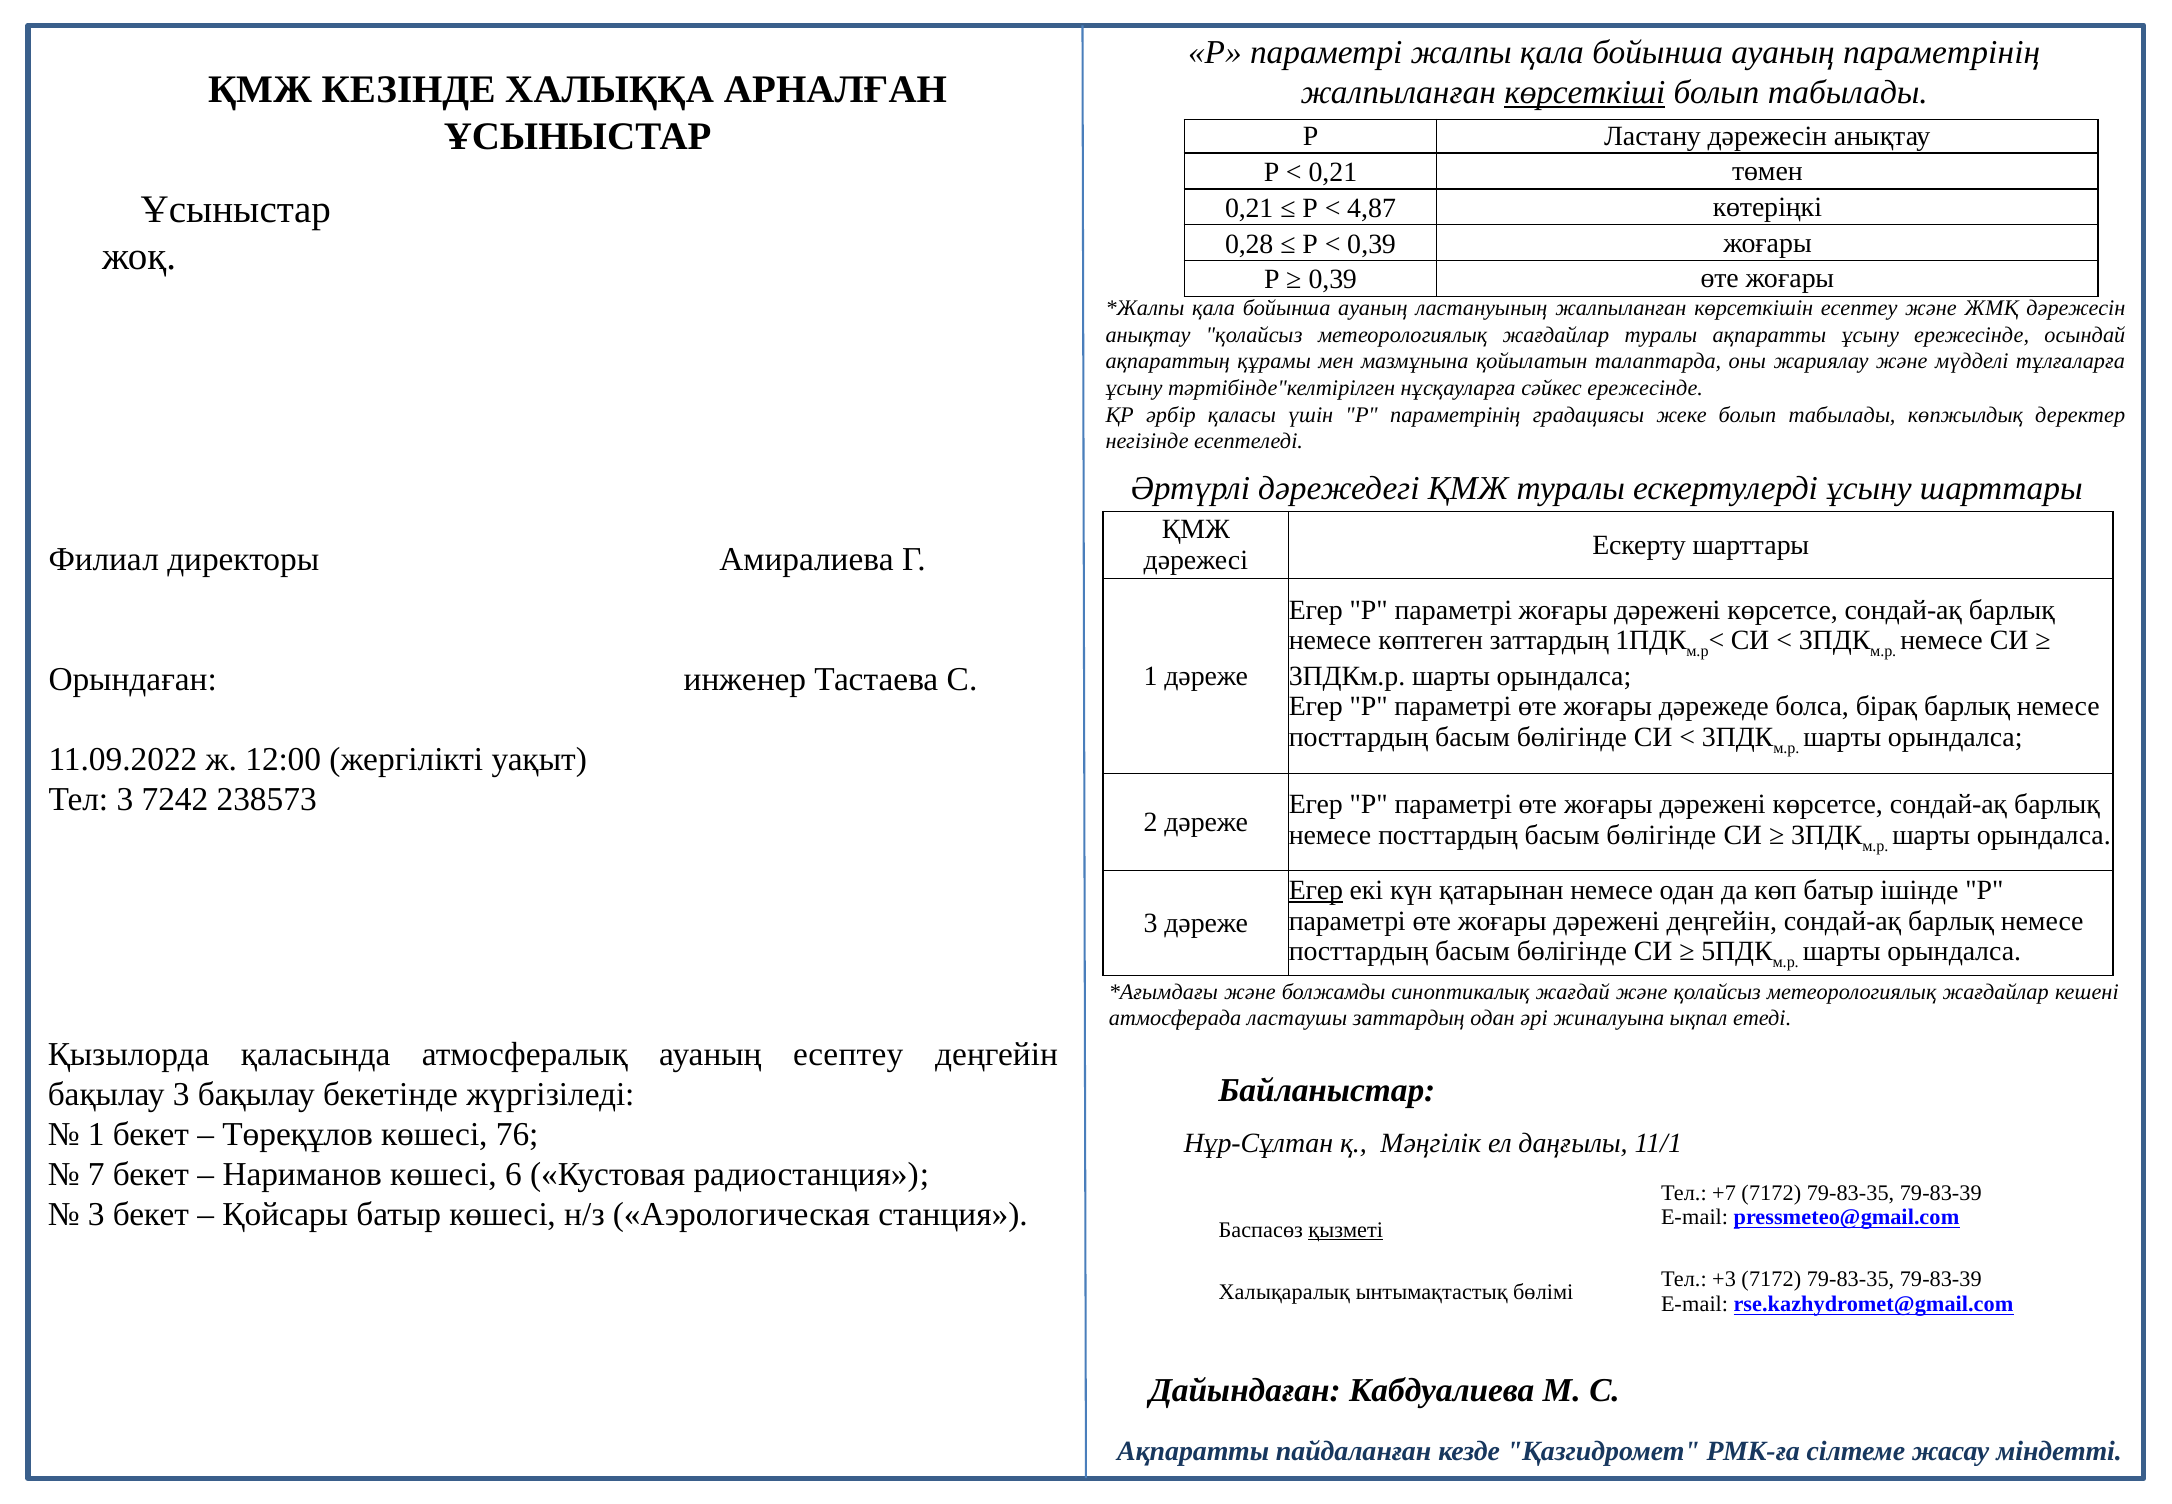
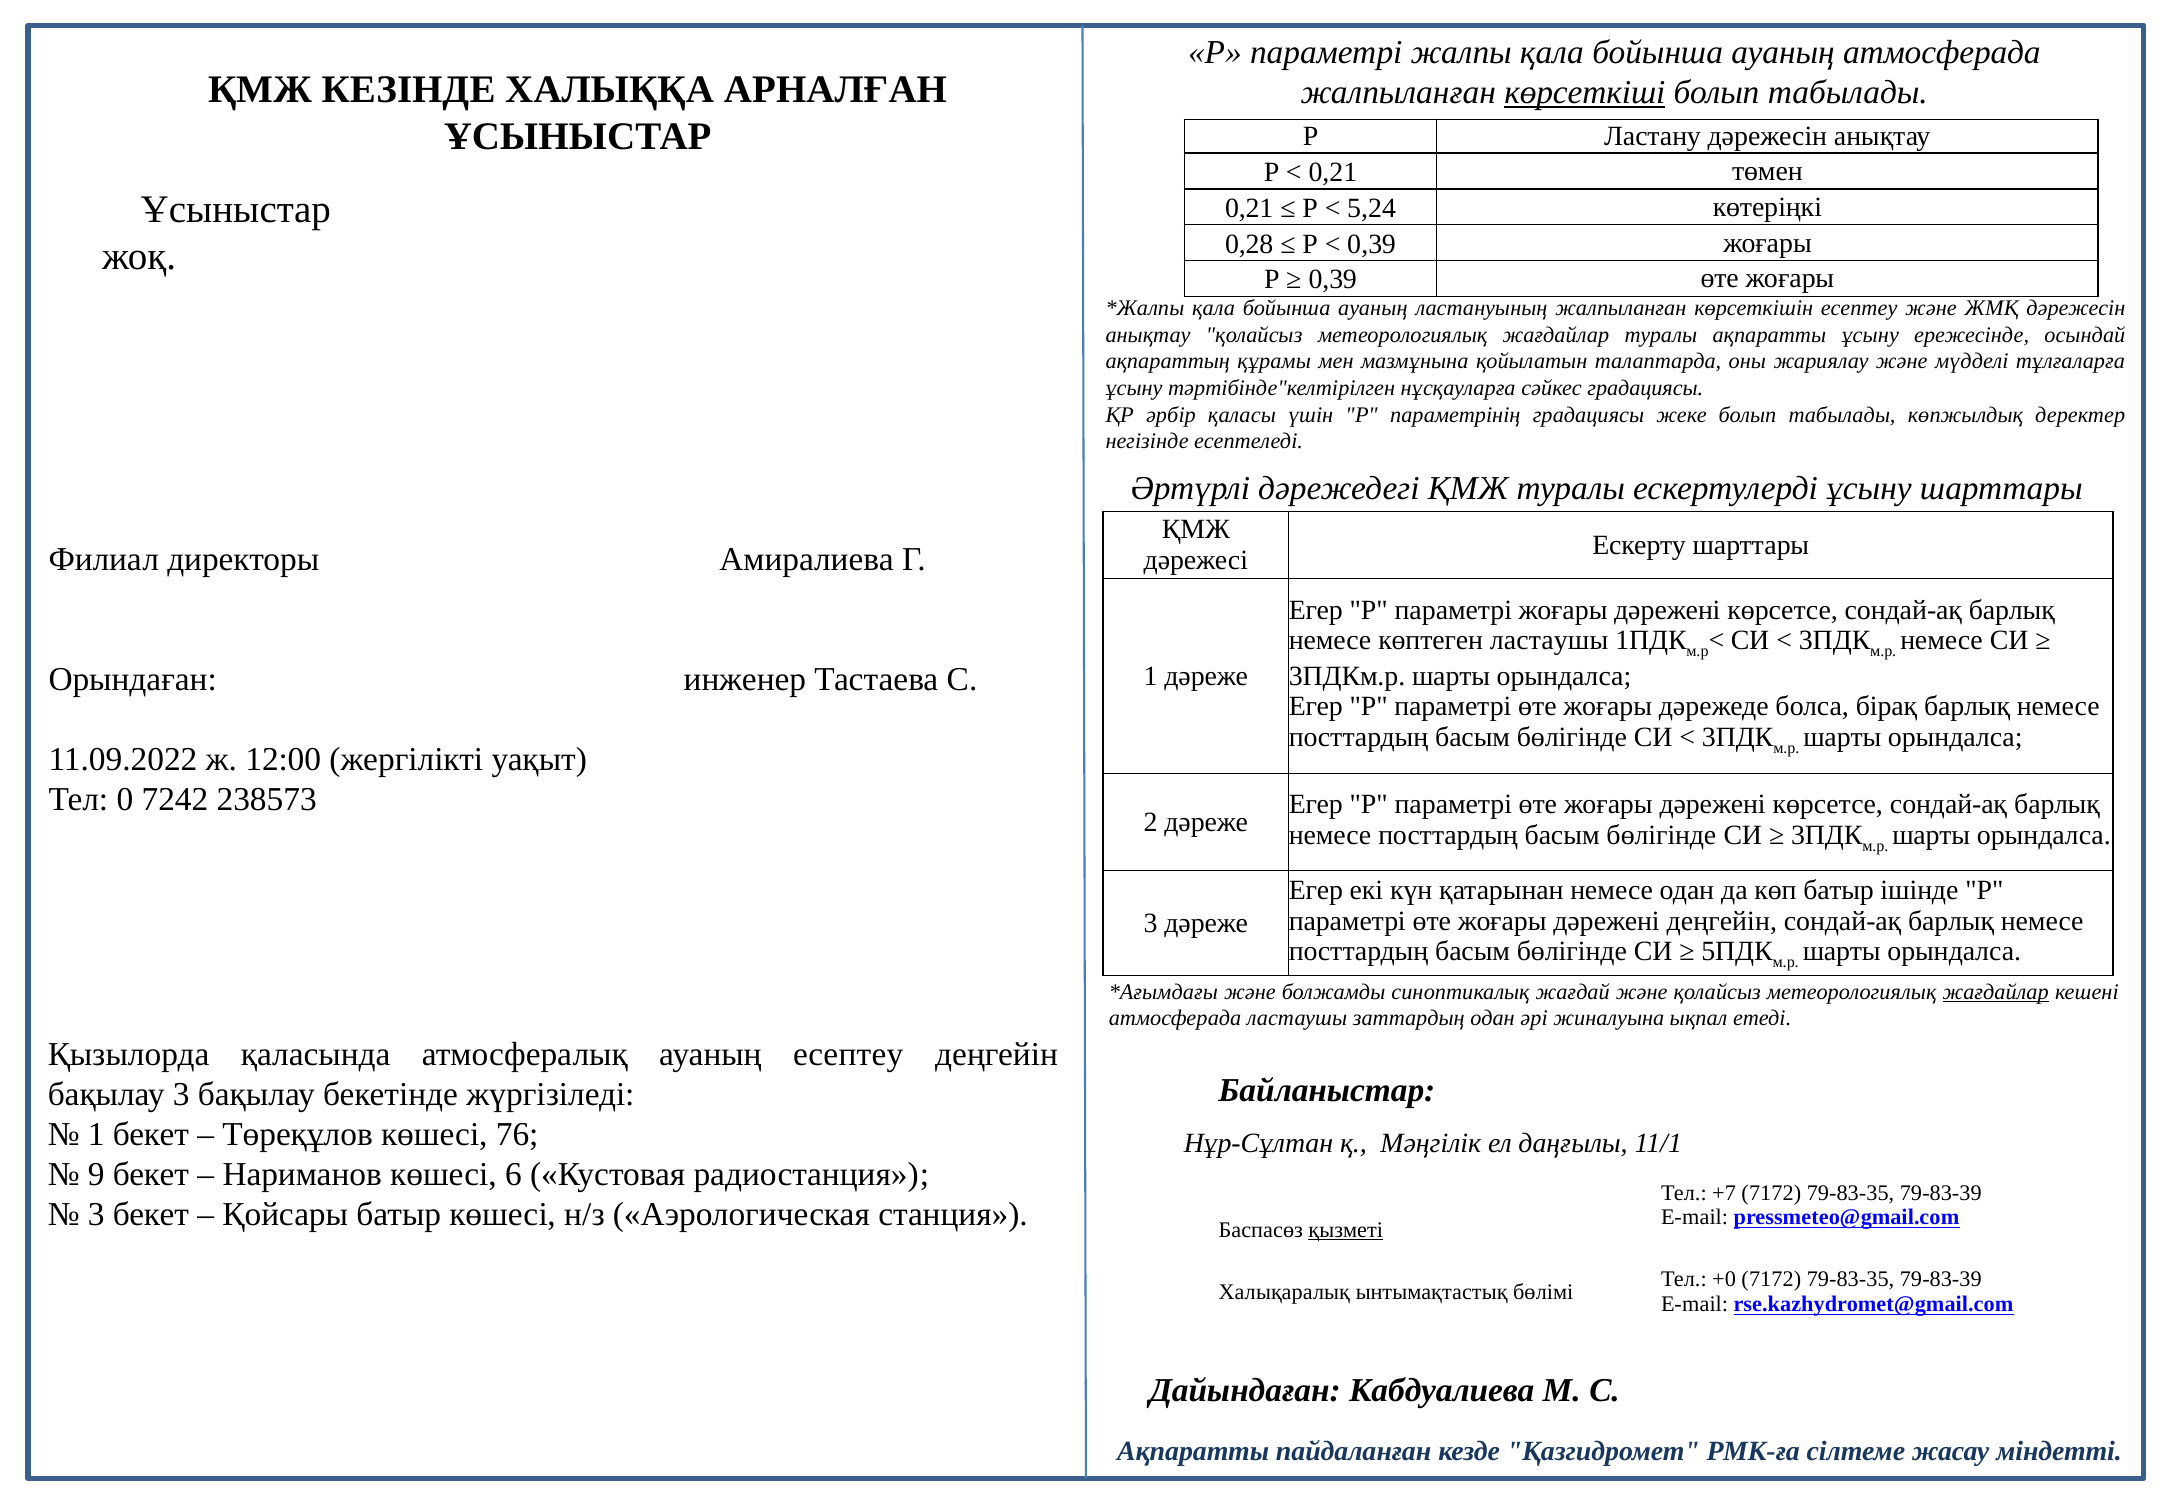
ауаның параметрінің: параметрінің -> атмосферада (1942, 52)
4,87: 4,87 -> 5,24 (1372, 208)
сәйкес ережесінде: ережесінде -> градациясы (1645, 388)
көптеген заттардың: заттардың -> ластаушы (1549, 641)
Тел 3: 3 -> 0 (125, 799)
Егер underline: present -> none (1316, 890)
жағдайлар underline: none -> present (1996, 992)
7: 7 -> 9 (96, 1174)
+3: +3 -> +0 (1724, 1279)
